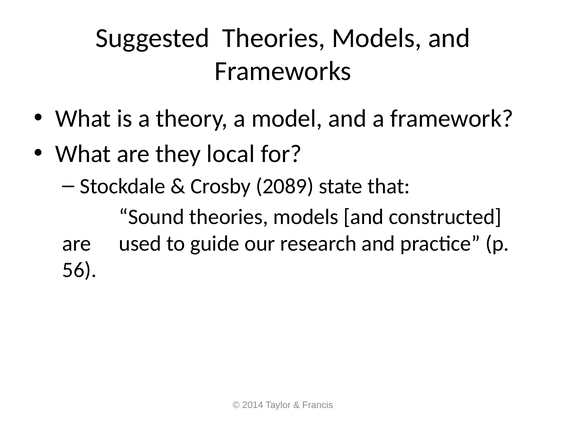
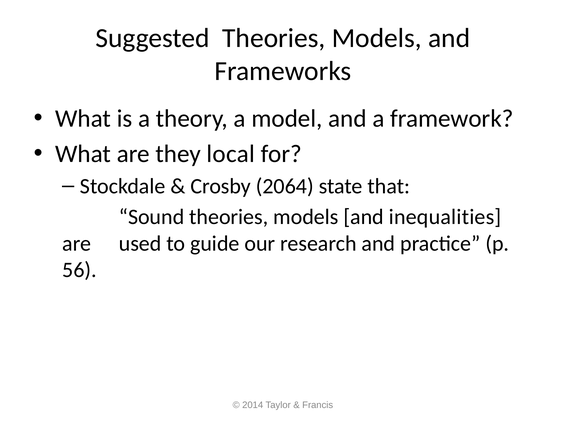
2089: 2089 -> 2064 (285, 186)
constructed: constructed -> inequalities (445, 217)
